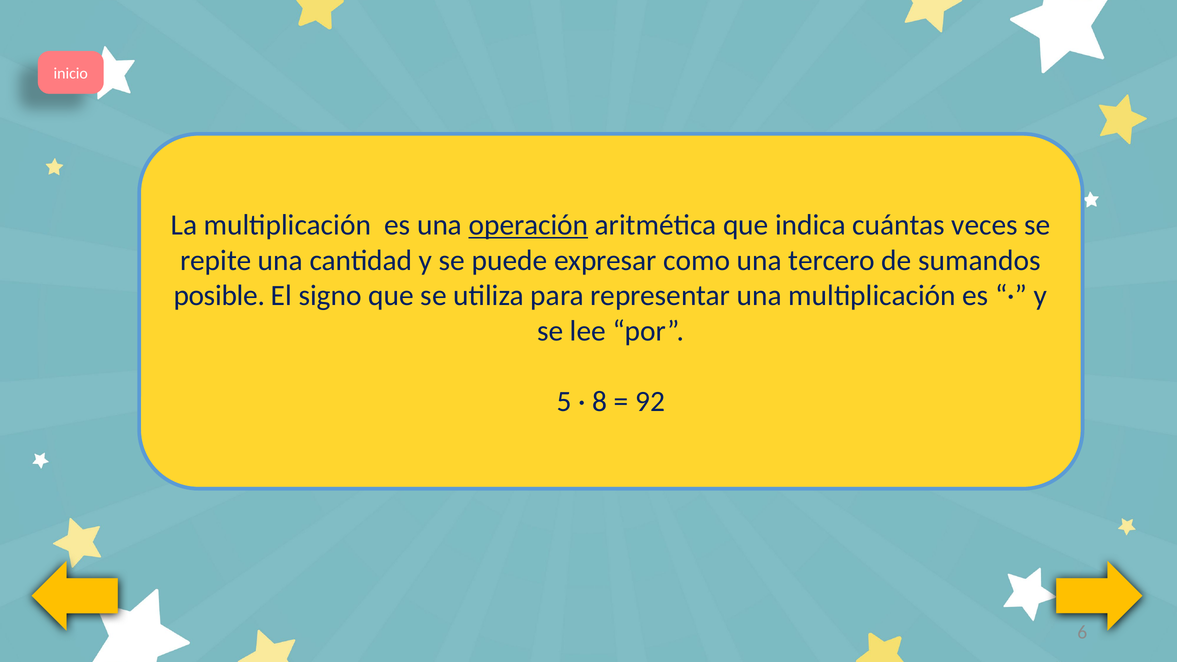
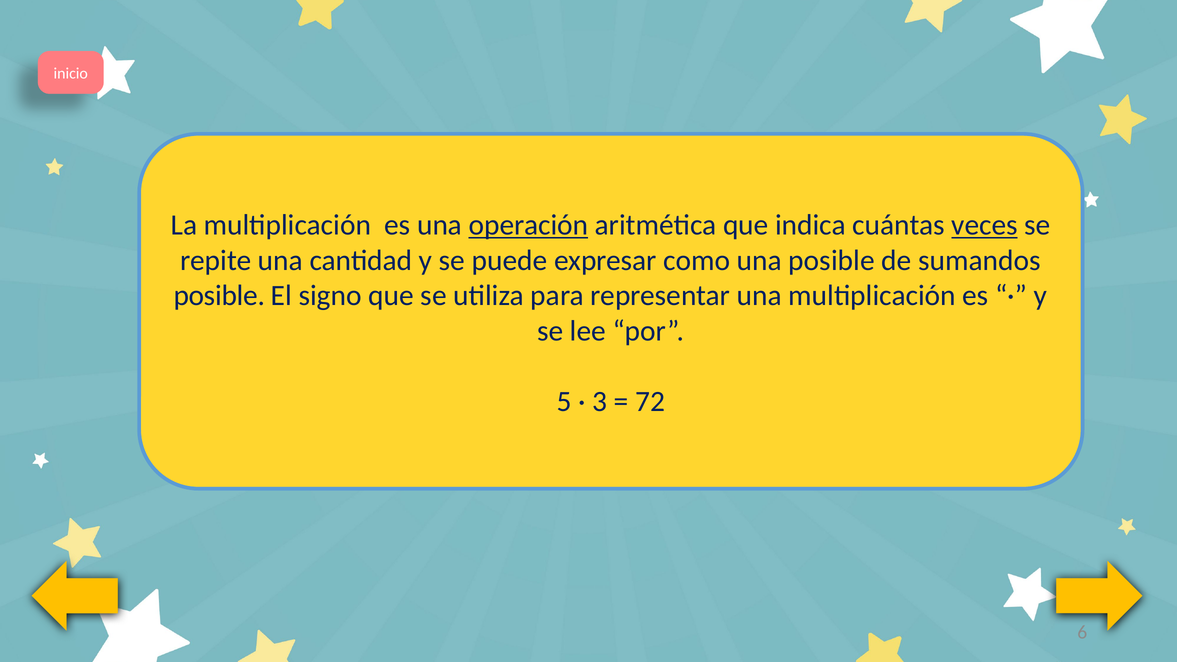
veces underline: none -> present (985, 225)
una tercero: tercero -> posible (832, 260)
8: 8 -> 3 (600, 402)
92: 92 -> 72 (650, 402)
